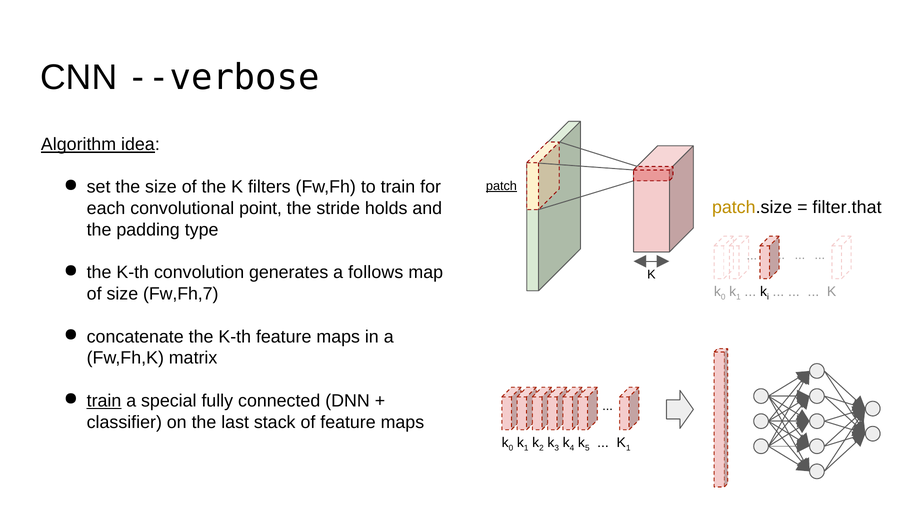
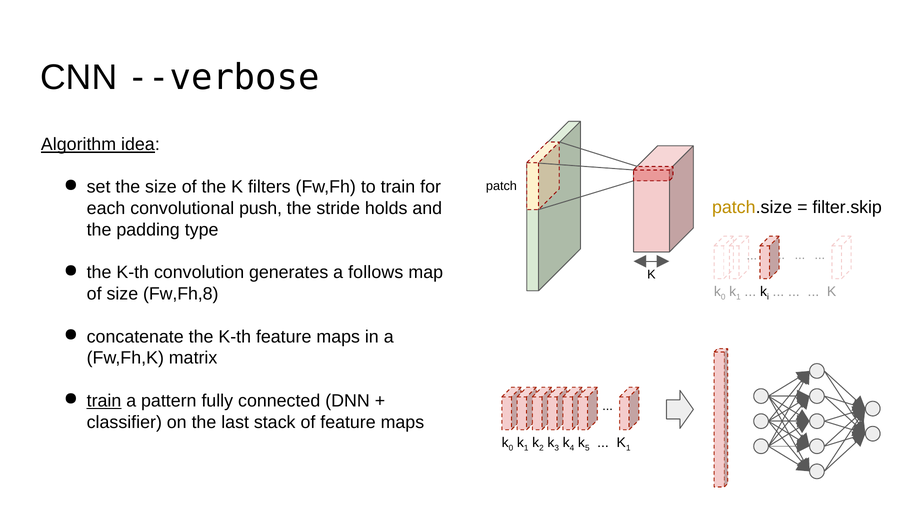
patch underline: present -> none (501, 186)
filter.that: filter.that -> filter.skip (847, 207)
point: point -> push (261, 208)
Fw,Fh,7: Fw,Fh,7 -> Fw,Fh,8 (181, 294)
special: special -> pattern (169, 401)
